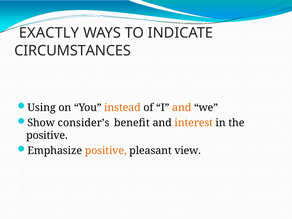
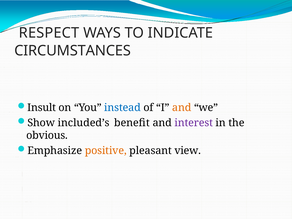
EXACTLY: EXACTLY -> RESPECT (49, 33)
Using: Using -> Insult (42, 108)
instead colour: orange -> blue (122, 108)
consider’s: consider’s -> included’s (84, 123)
interest colour: orange -> purple (194, 123)
positive: positive -> obvious (47, 135)
